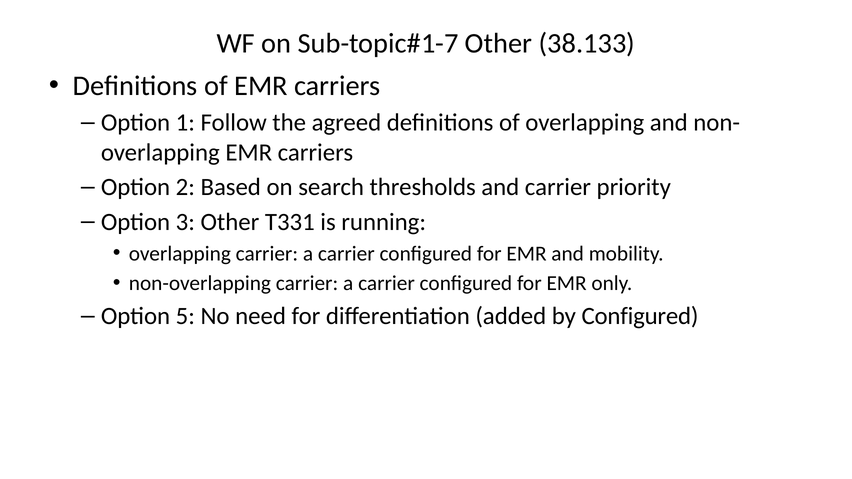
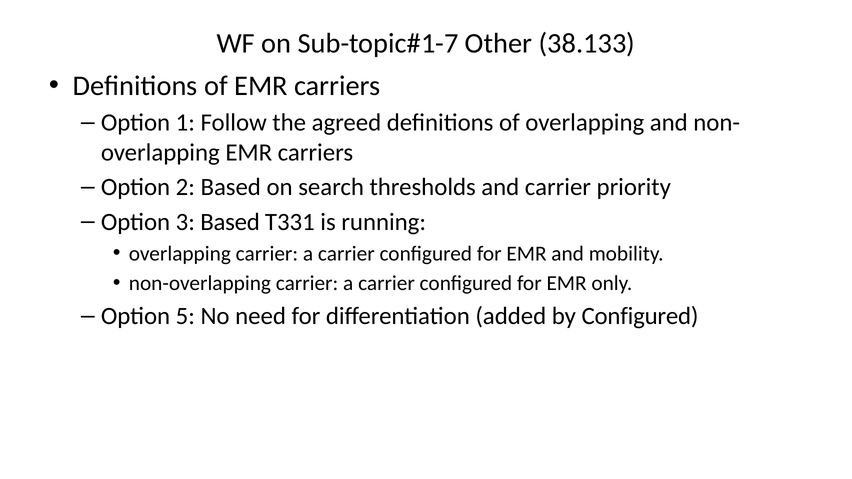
3 Other: Other -> Based (230, 222)
